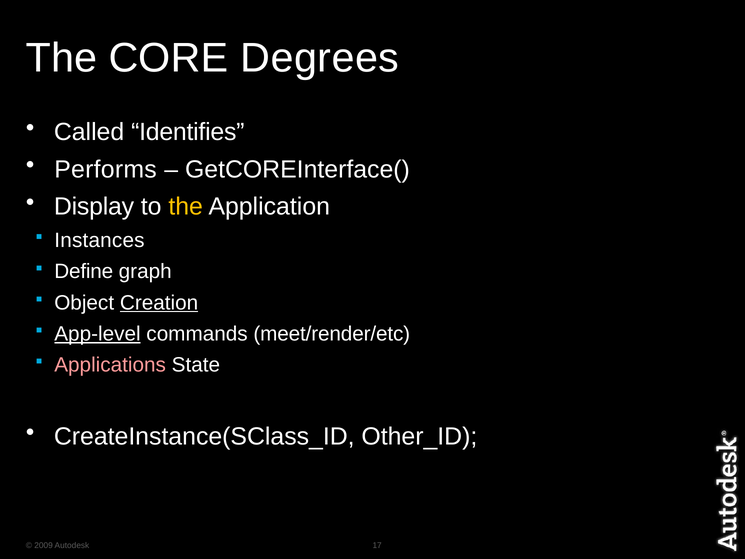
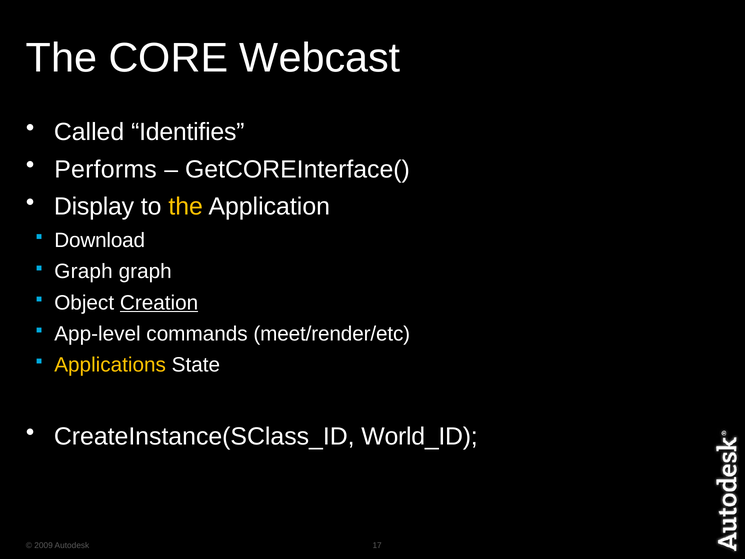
Degrees: Degrees -> Webcast (320, 58)
Instances: Instances -> Download (100, 240)
Define: Define -> Graph (84, 271)
App-level underline: present -> none (97, 334)
Applications colour: pink -> yellow (110, 365)
Other_ID: Other_ID -> World_ID (420, 436)
